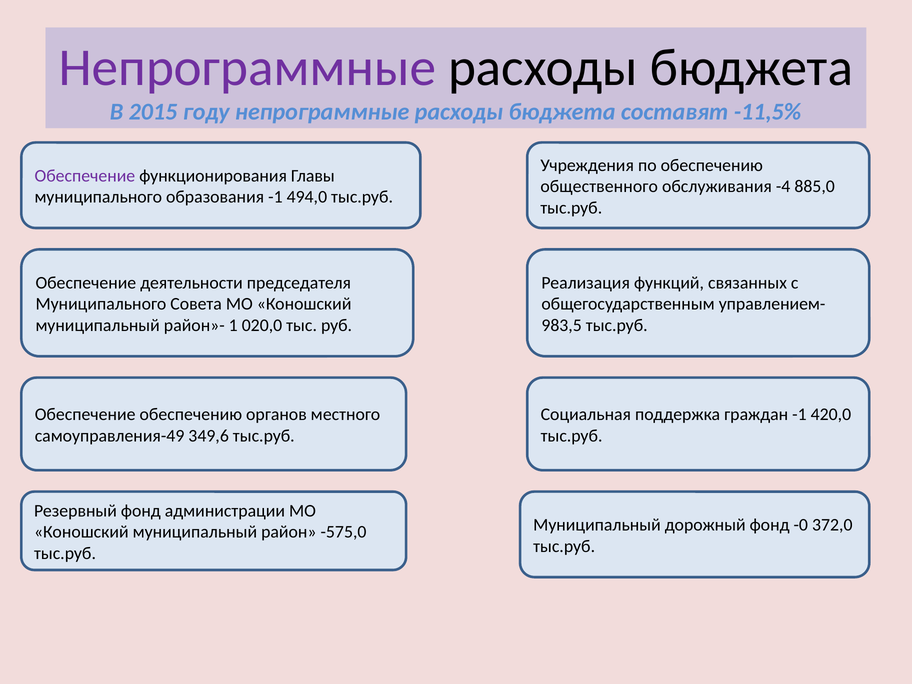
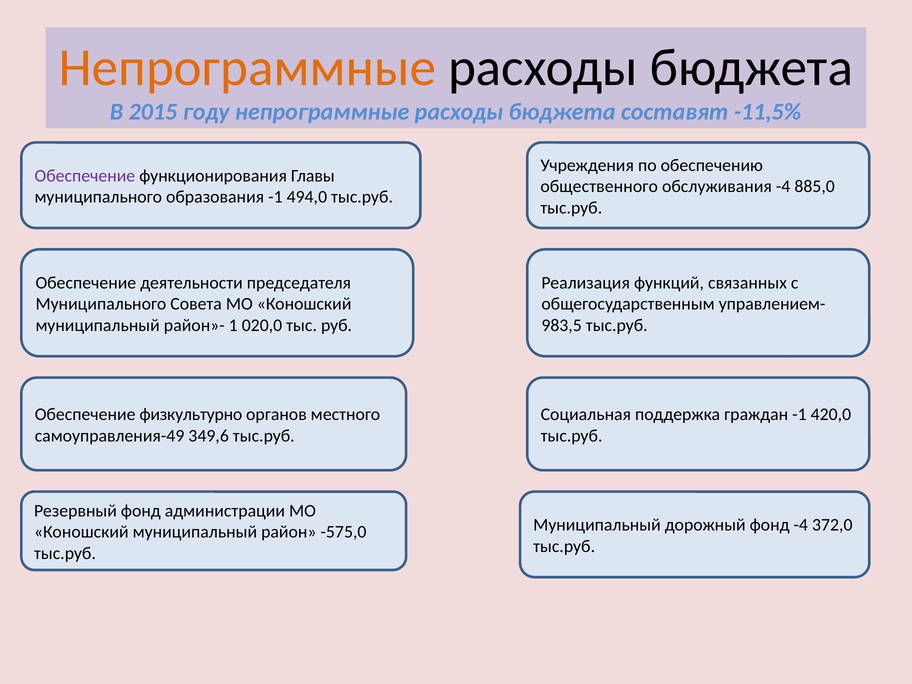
Непрограммные colour: purple -> orange (247, 68)
Обеспечение обеспечению: обеспечению -> физкультурно (191, 414)
фонд -0: -0 -> -4 (801, 525)
